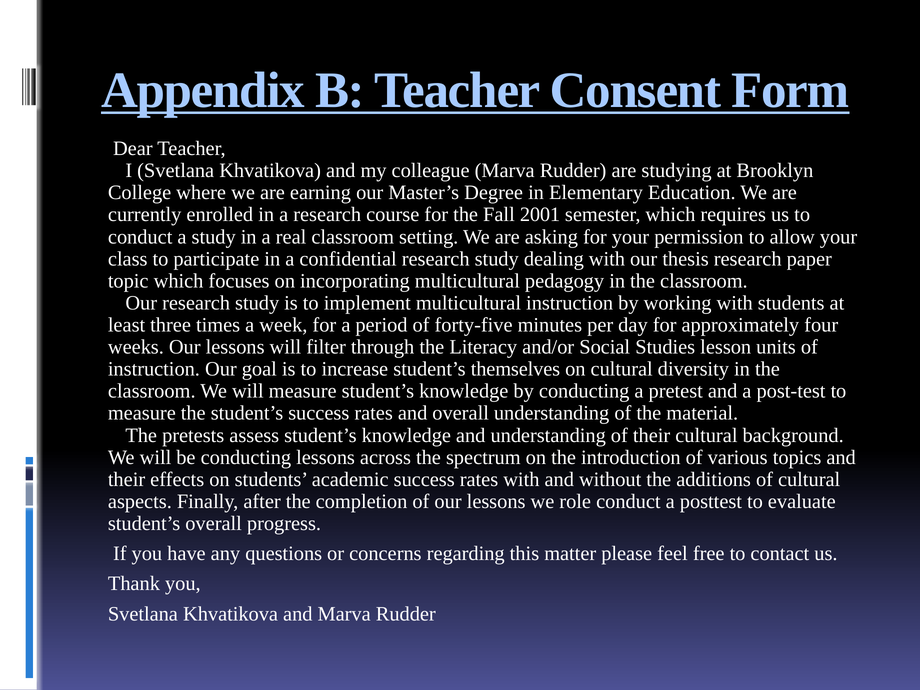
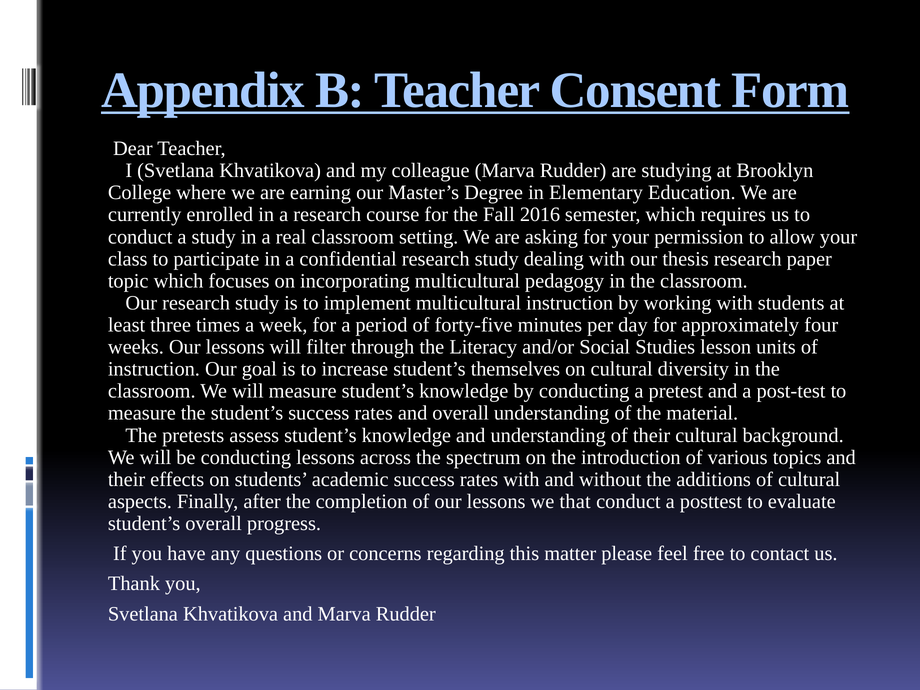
2001: 2001 -> 2016 (540, 215)
role: role -> that (575, 501)
